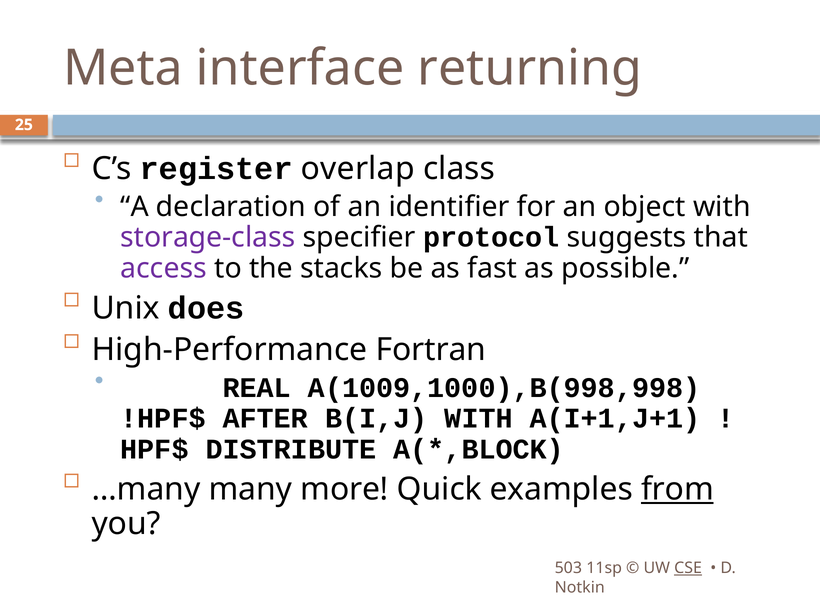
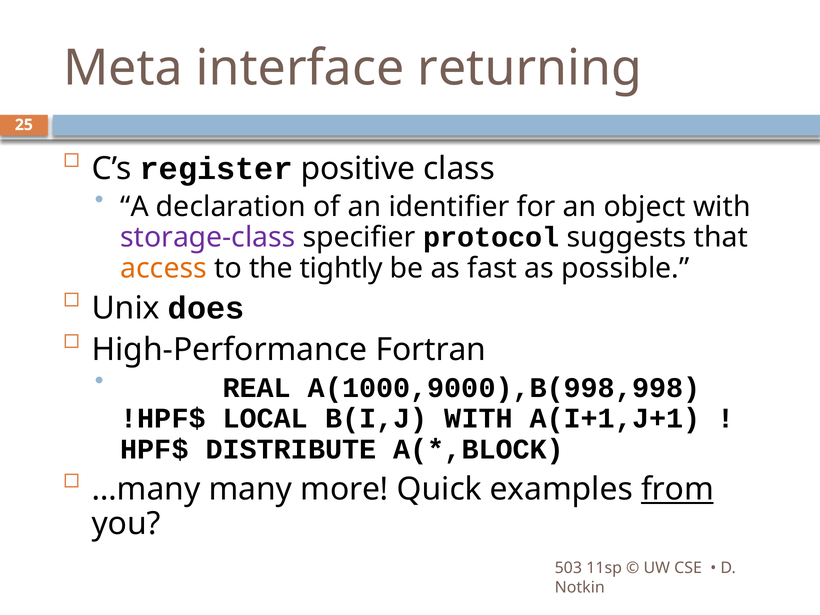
overlap: overlap -> positive (358, 169)
access colour: purple -> orange (164, 268)
stacks: stacks -> tightly (341, 268)
A(1009,1000),B(998,998: A(1009,1000),B(998,998 -> A(1000,9000),B(998,998 (504, 388)
AFTER: AFTER -> LOCAL (265, 418)
CSE underline: present -> none (688, 568)
